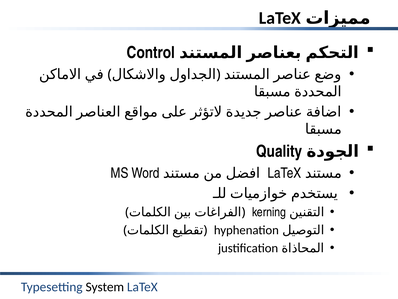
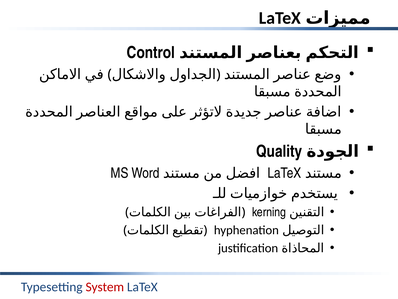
System colour: black -> red (105, 287)
